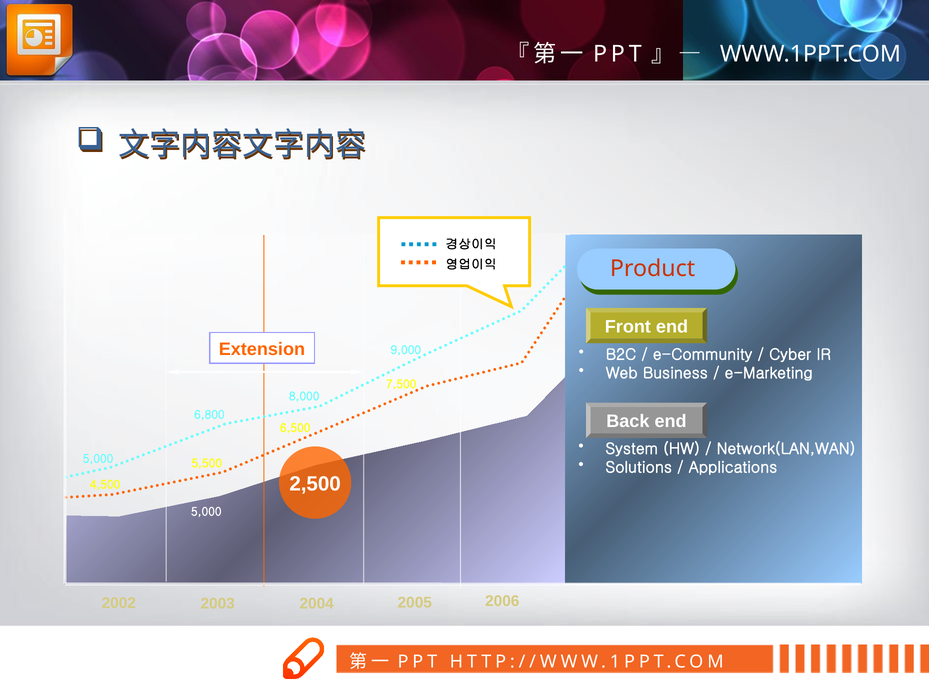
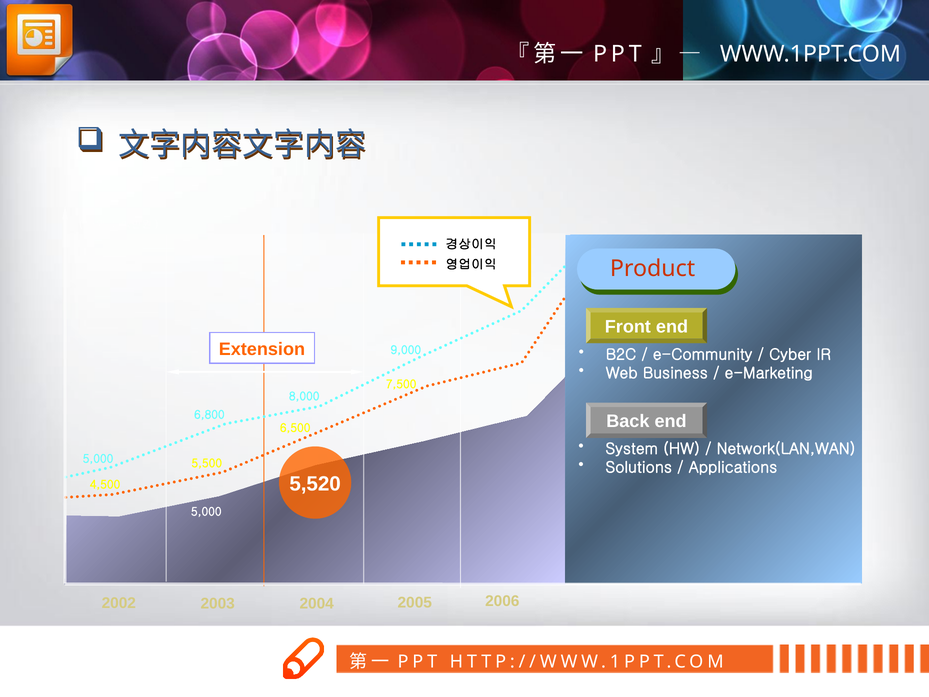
2,500: 2,500 -> 5,520 (315, 484)
